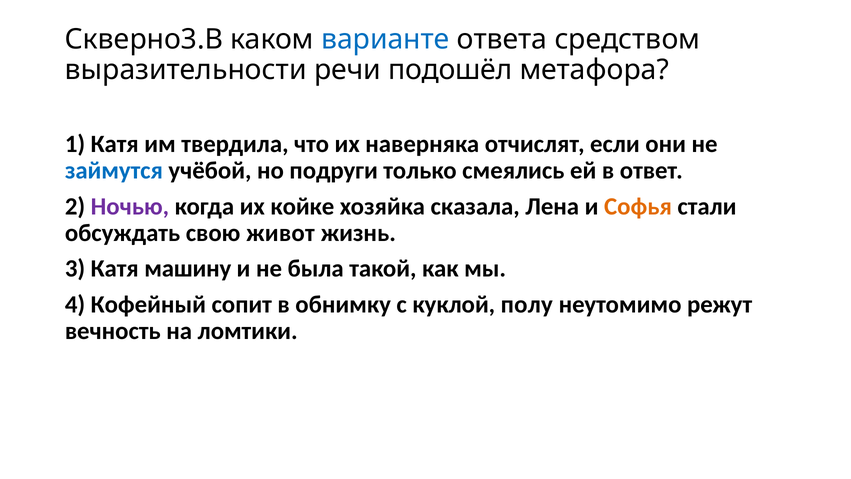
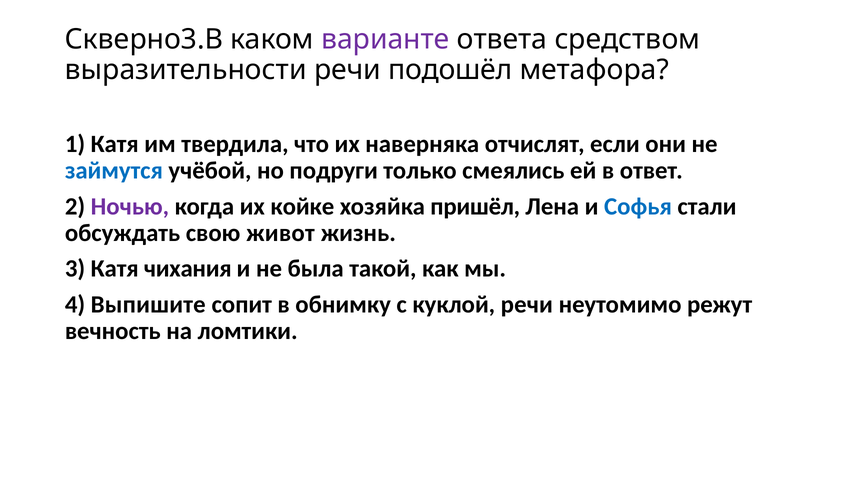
варианте colour: blue -> purple (385, 39)
сказала: сказала -> пришёл (475, 206)
Софья colour: orange -> blue (638, 206)
машину: машину -> чихания (188, 269)
Кофейный: Кофейный -> Выпишите (148, 304)
куклой полу: полу -> речи (527, 304)
